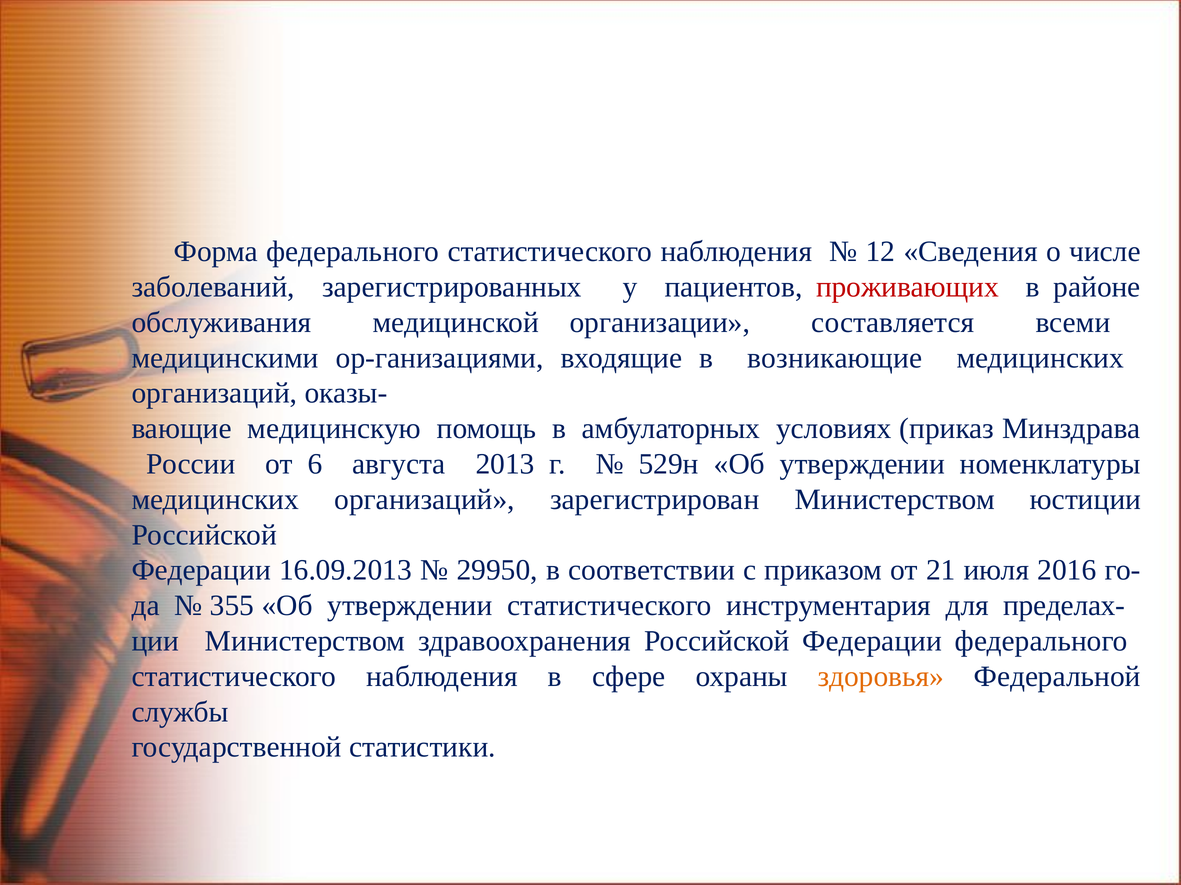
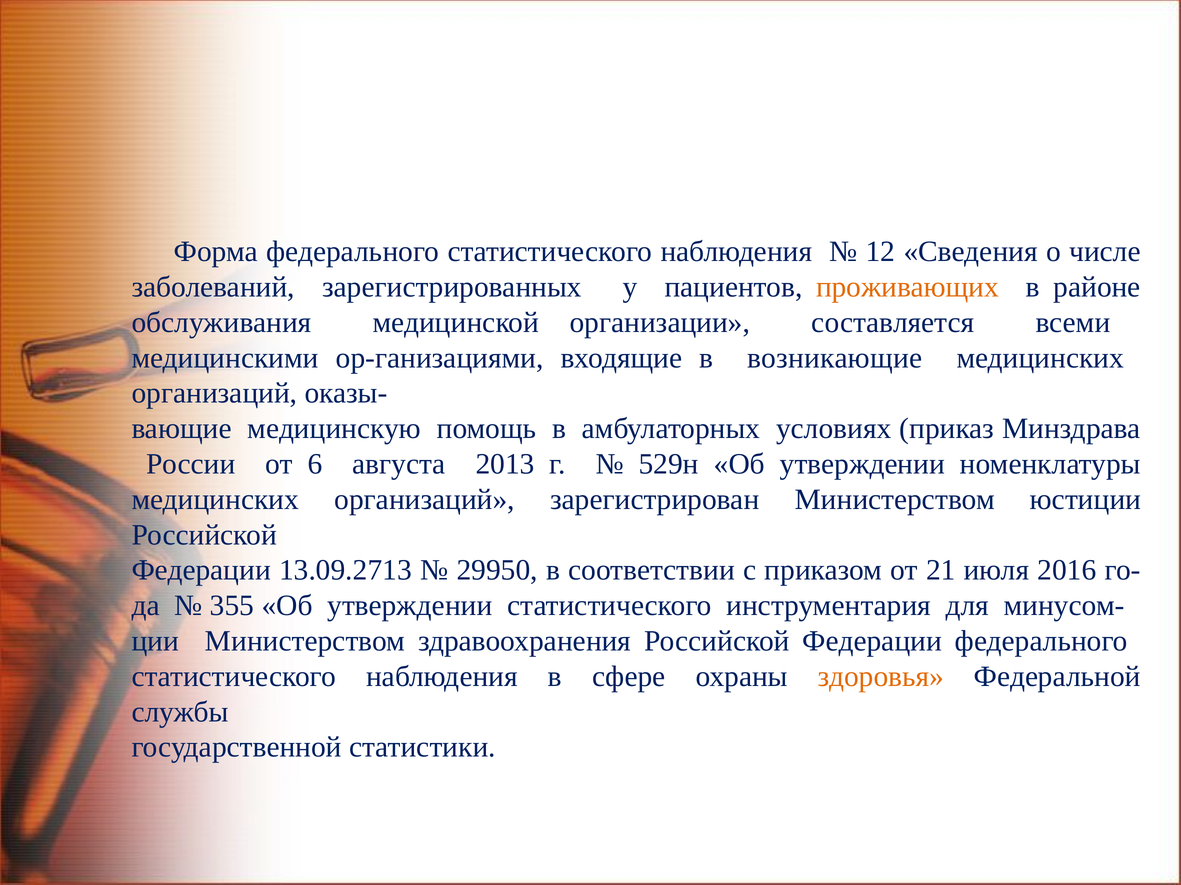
проживающих colour: red -> orange (907, 287)
16.09.2013: 16.09.2013 -> 13.09.2713 (345, 571)
пределах-: пределах- -> минусом- (1064, 606)
